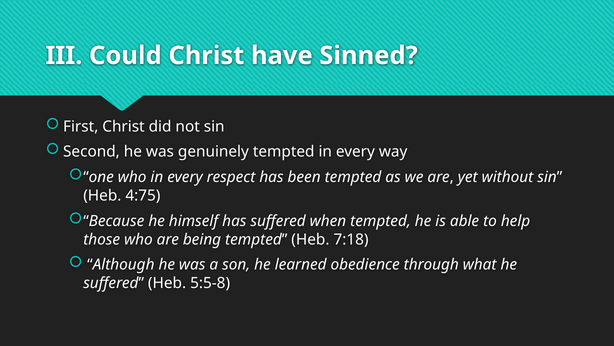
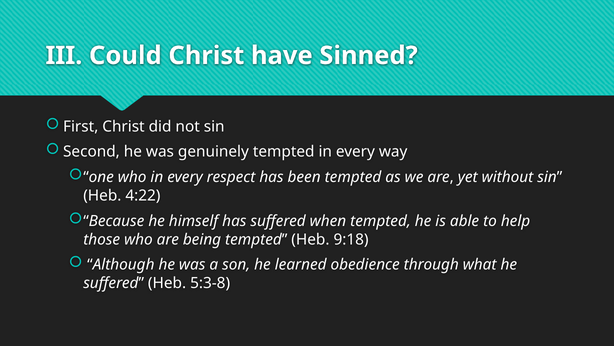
4:75: 4:75 -> 4:22 (143, 195)
7:18: 7:18 -> 9:18 (351, 239)
5:5-8: 5:5-8 -> 5:3-8 (210, 283)
